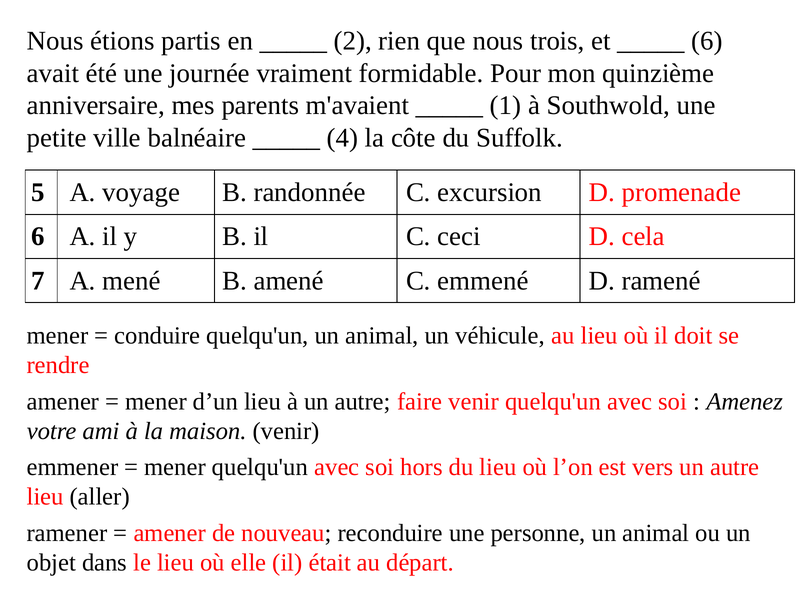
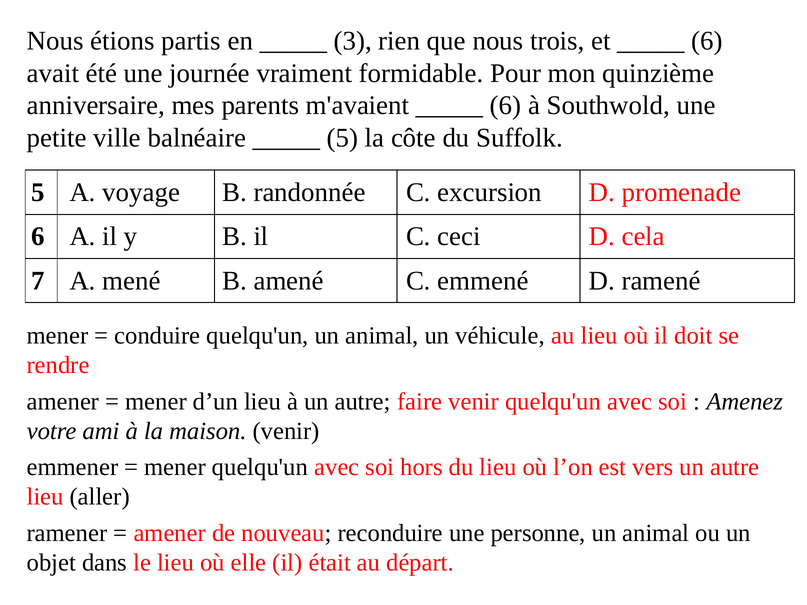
2: 2 -> 3 (353, 41)
1: 1 -> 6 (506, 105)
4: 4 -> 5 (343, 138)
